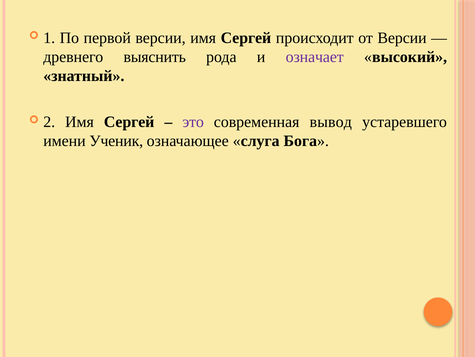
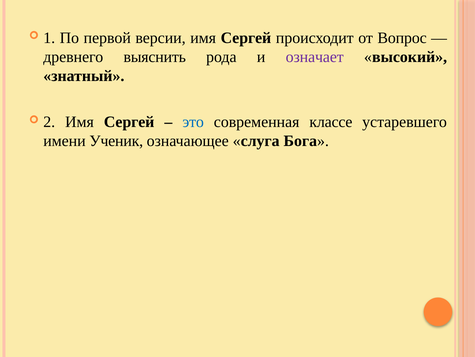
от Версии: Версии -> Вопрос (402, 38)
это colour: purple -> blue (193, 122)
вывод: вывод -> классе (331, 122)
